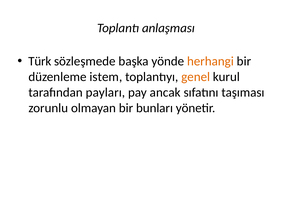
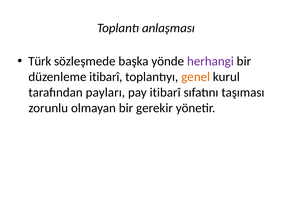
herhangi colour: orange -> purple (210, 61)
düzenleme istem: istem -> itibarî (106, 77)
pay ancak: ancak -> itibarî (165, 92)
bunları: bunları -> gerekir (155, 108)
